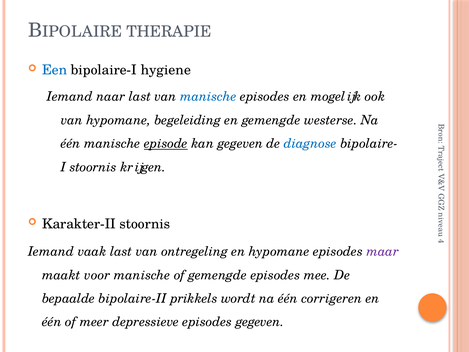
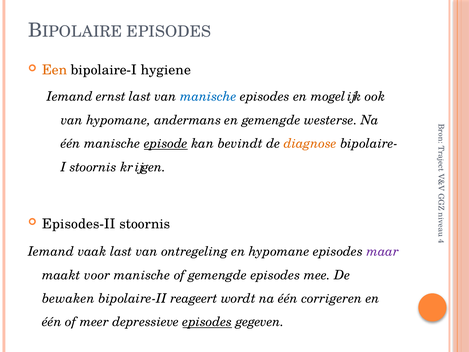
THERAPIE: THERAPIE -> EPISODES (169, 32)
Een colour: blue -> orange (55, 70)
naar: naar -> ernst (111, 97)
begeleiding: begeleiding -> andermans (188, 120)
kan gegeven: gegeven -> bevindt (240, 144)
diagnose colour: blue -> orange (310, 144)
Karakter-II: Karakter-II -> Episodes-II (79, 224)
bepaalde: bepaalde -> bewaken (68, 298)
prikkels: prikkels -> reageert (194, 298)
episodes underline: none -> present (207, 322)
